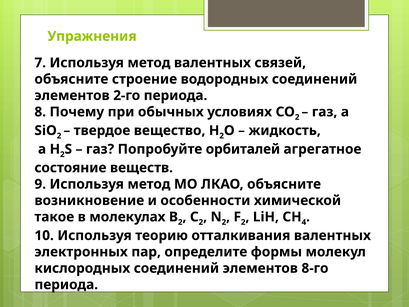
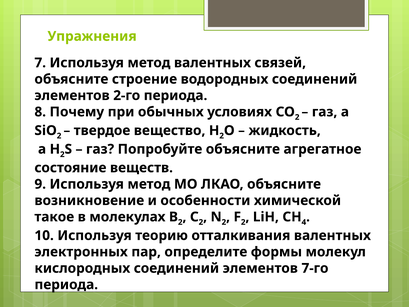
Попробуйте орбиталей: орбиталей -> объясните (243, 149)
8-го: 8-го -> 7-го (315, 268)
